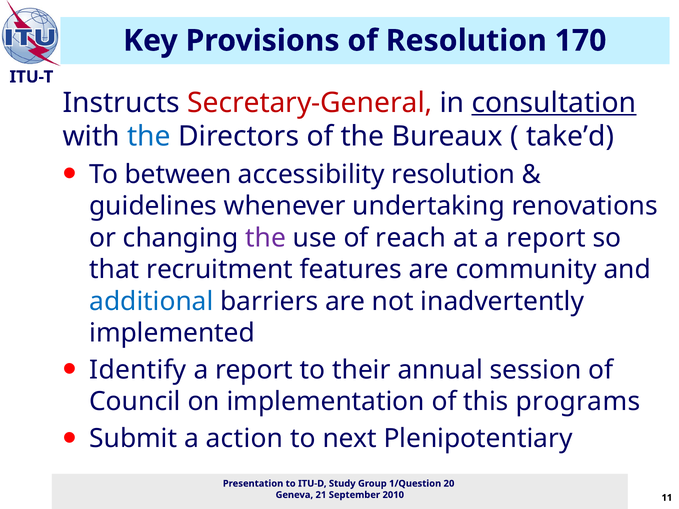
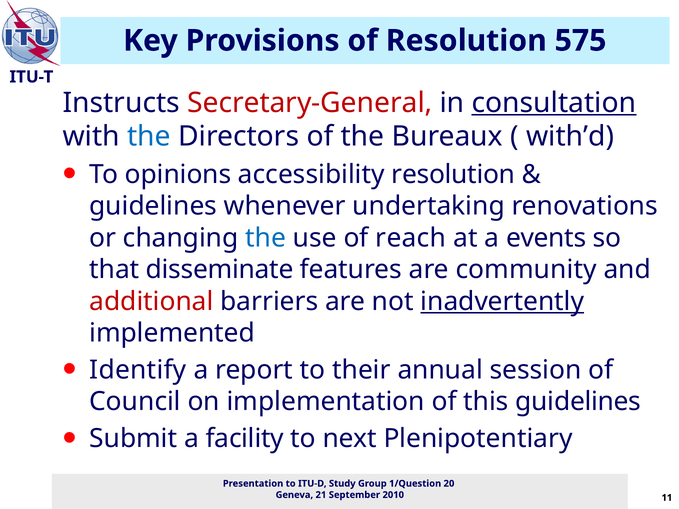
170: 170 -> 575 (581, 41)
take’d: take’d -> with’d (570, 137)
between: between -> opinions (178, 175)
the colour: purple -> blue (266, 238)
at a report: report -> events (546, 238)
recruitment: recruitment -> disseminate (220, 270)
additional colour: blue -> red (151, 301)
inadvertently underline: none -> present (502, 301)
this programs: programs -> guidelines (578, 402)
action: action -> facility (245, 439)
